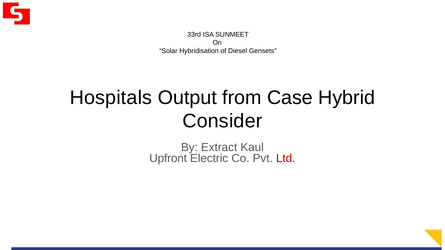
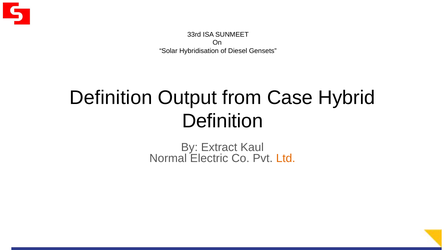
Hospitals: Hospitals -> Definition (111, 98)
Consider: Consider -> Definition (223, 121)
Upfront: Upfront -> Normal (168, 159)
Ltd colour: red -> orange (286, 159)
